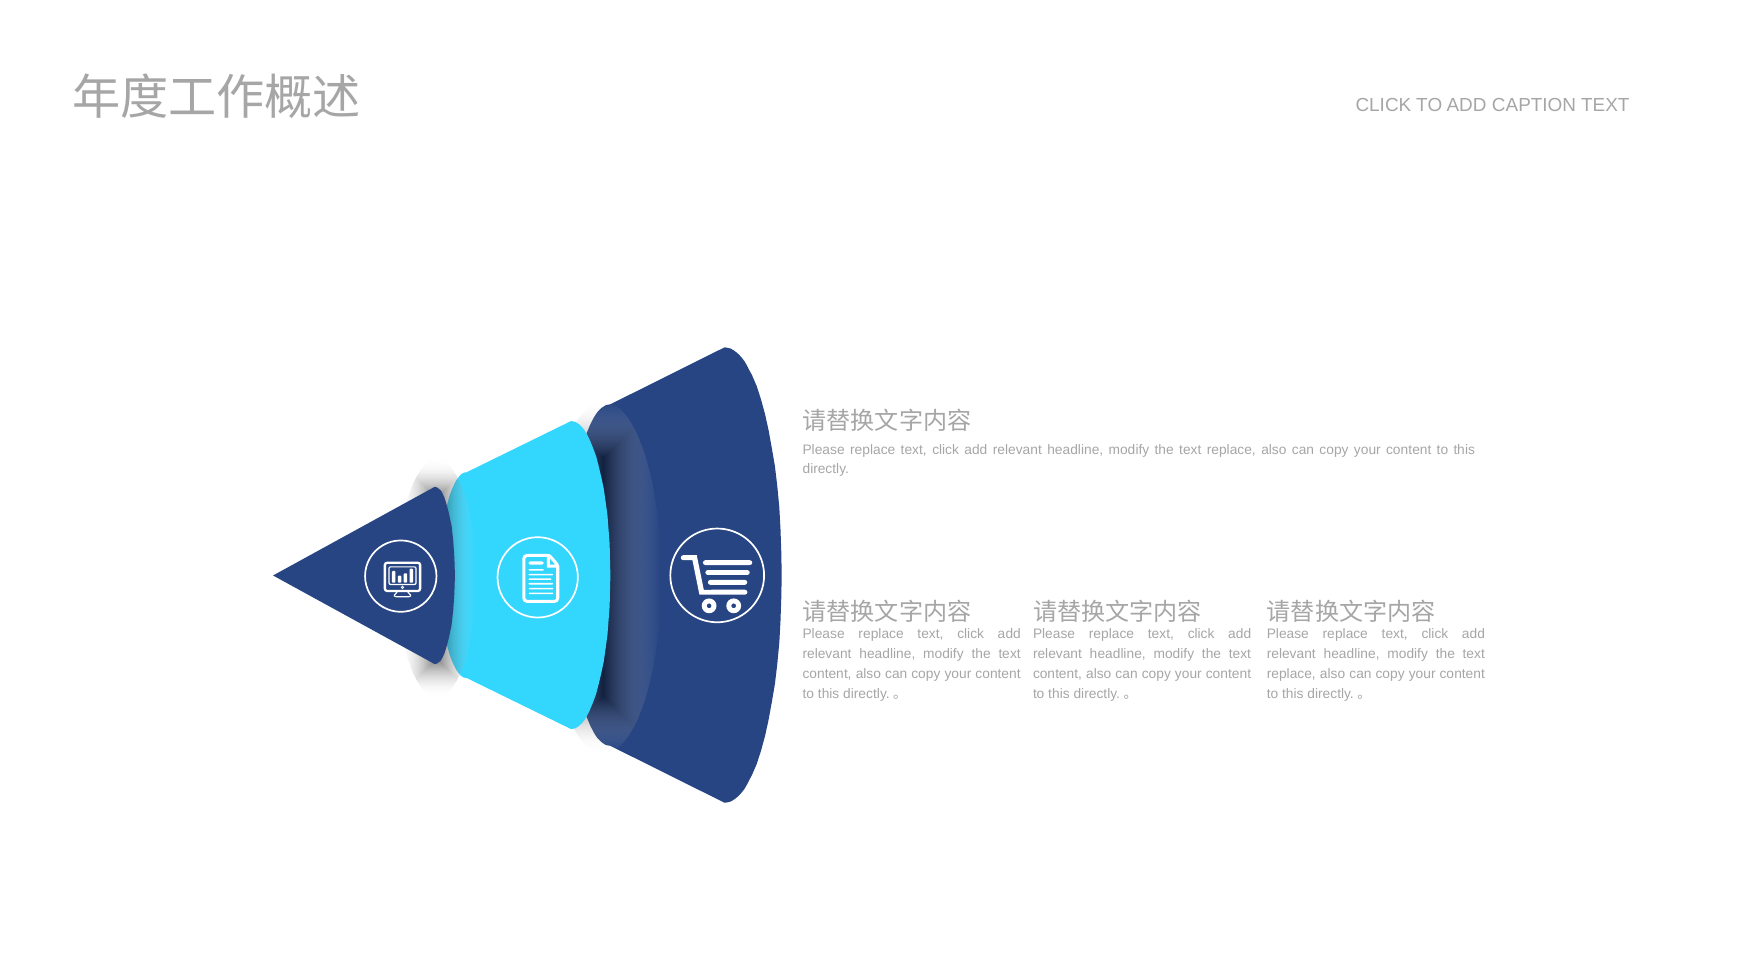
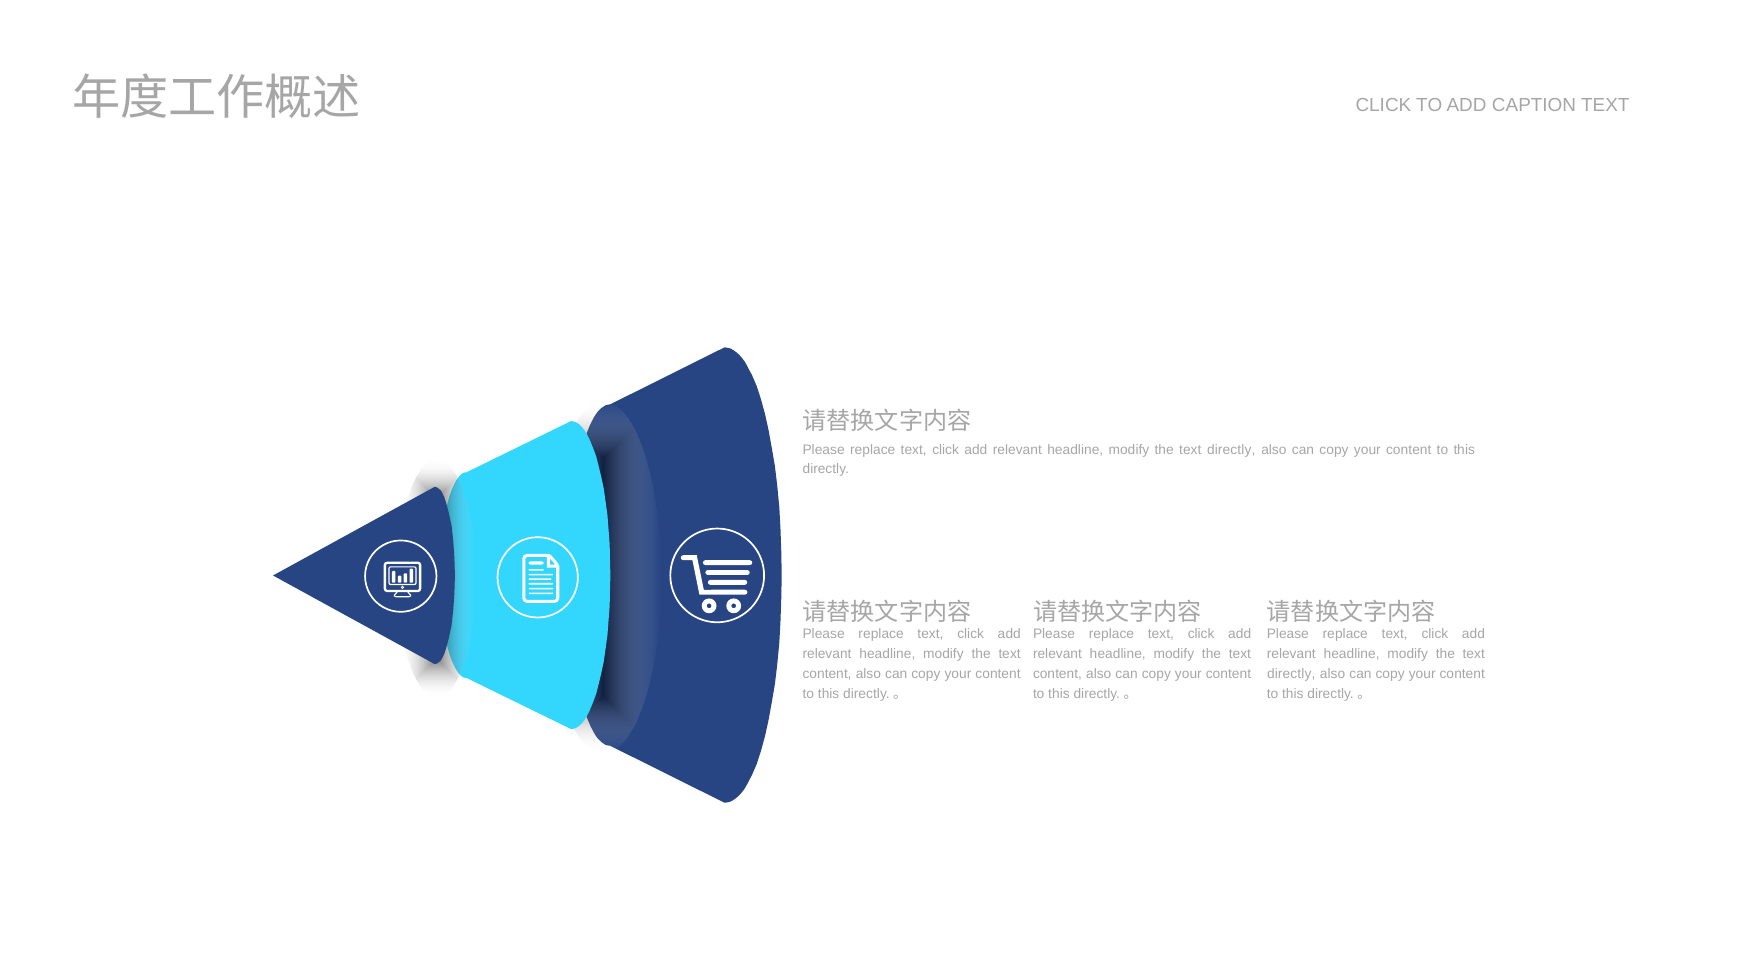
replace: replace -> directly (1231, 450)
replace: replace -> directly (1291, 674)
